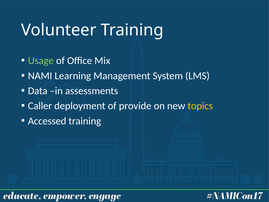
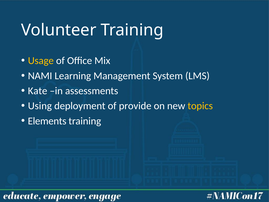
Usage colour: light green -> yellow (41, 61)
Data: Data -> Kate (38, 91)
Caller: Caller -> Using (40, 106)
Accessed: Accessed -> Elements (47, 121)
